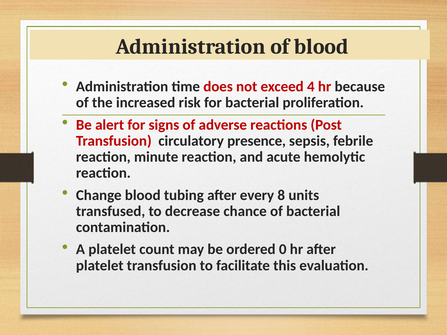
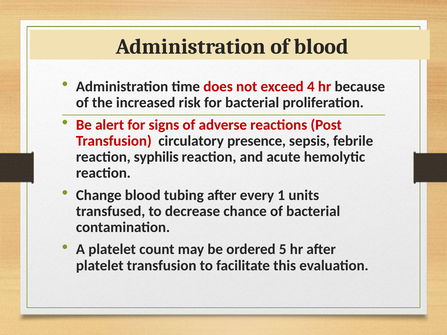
minute: minute -> syphilis (156, 157)
8: 8 -> 1 (281, 195)
0: 0 -> 5 (283, 250)
